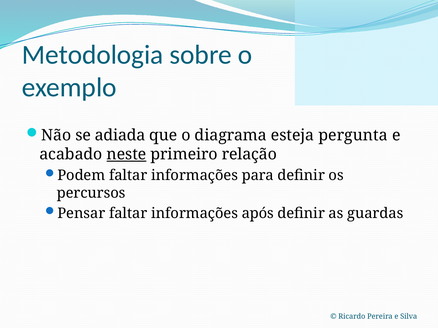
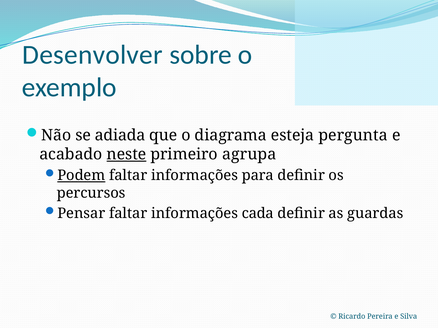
Metodologia: Metodologia -> Desenvolver (92, 55)
relação: relação -> agrupa (249, 155)
Podem underline: none -> present (81, 176)
após: após -> cada (258, 214)
